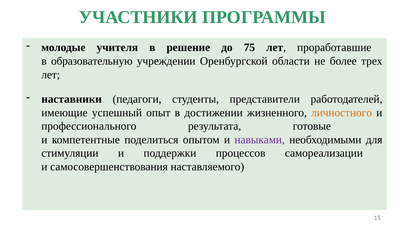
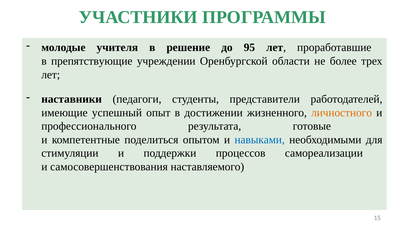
75: 75 -> 95 (249, 48)
образовательную: образовательную -> препятствующие (92, 61)
навыками colour: purple -> blue (260, 140)
